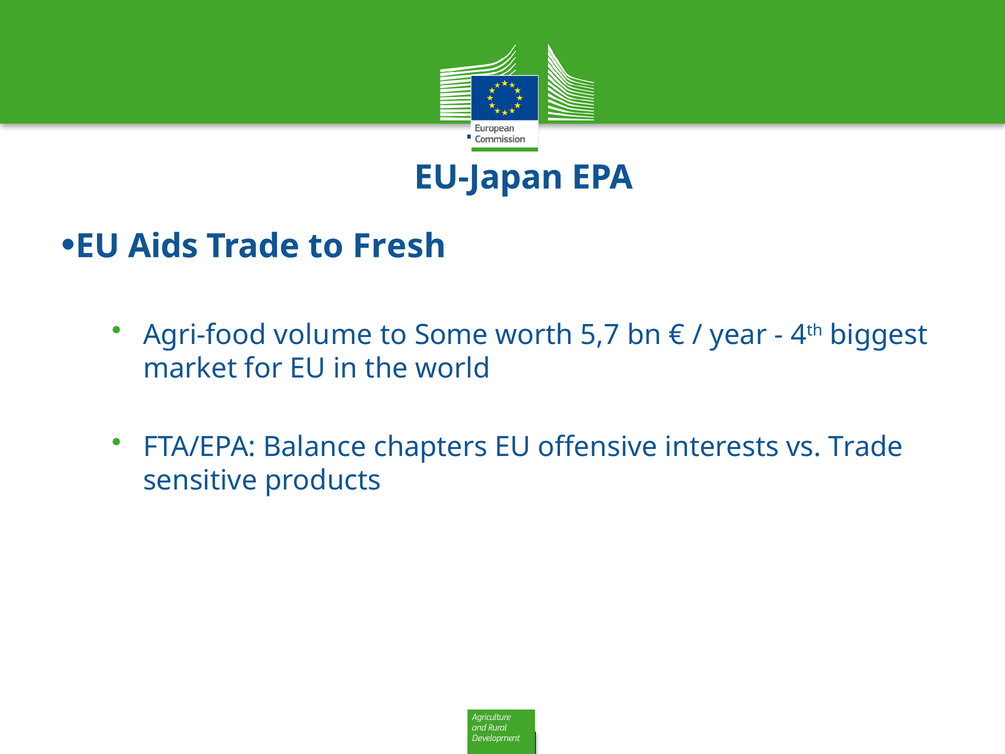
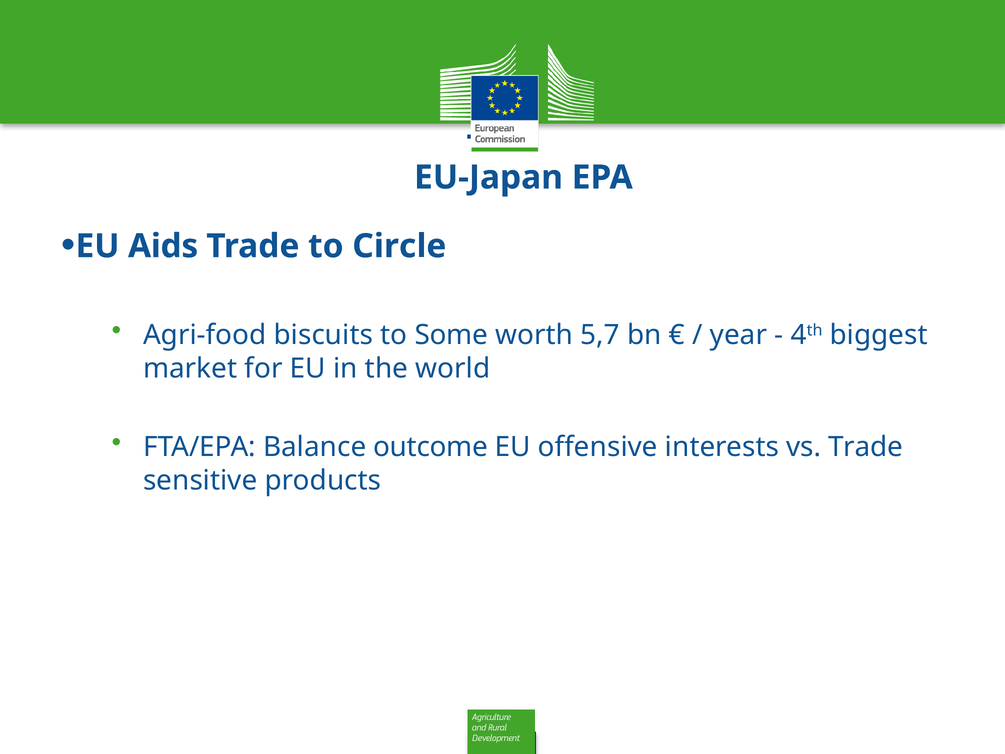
Fresh: Fresh -> Circle (399, 246)
volume: volume -> biscuits (323, 335)
chapters: chapters -> outcome (431, 447)
